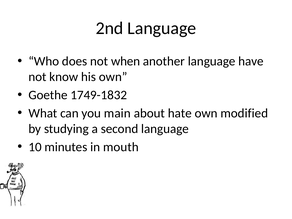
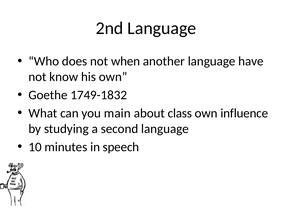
hate: hate -> class (180, 113)
modified: modified -> influence (244, 113)
mouth: mouth -> speech (121, 147)
